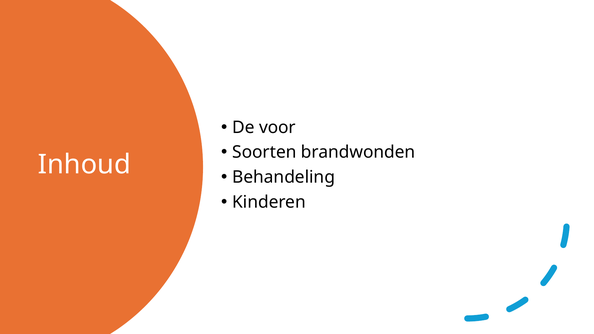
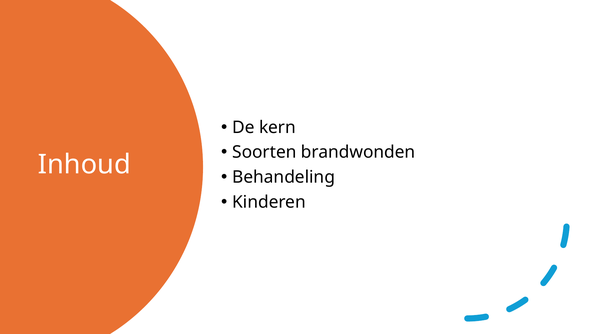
voor: voor -> kern (277, 127)
